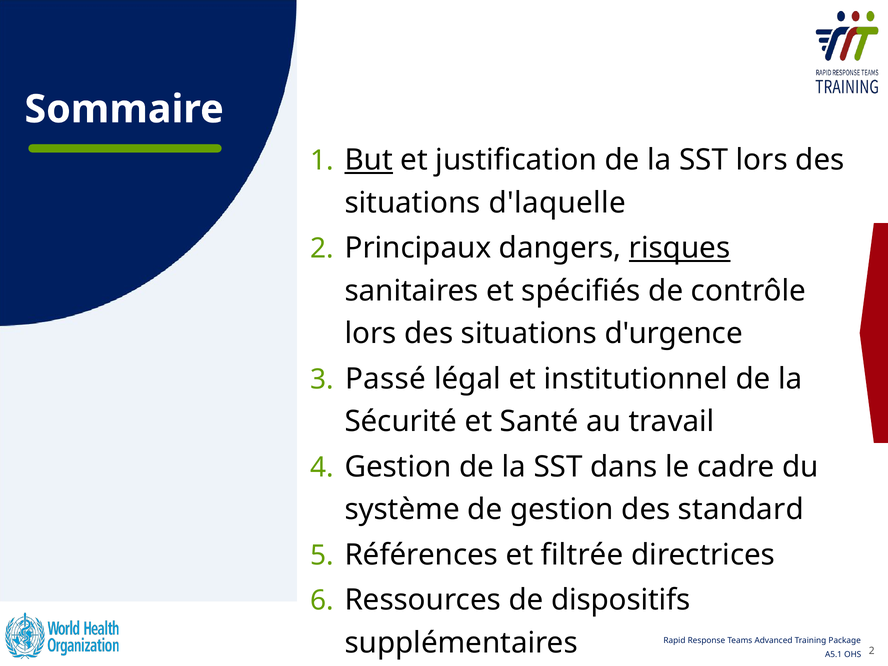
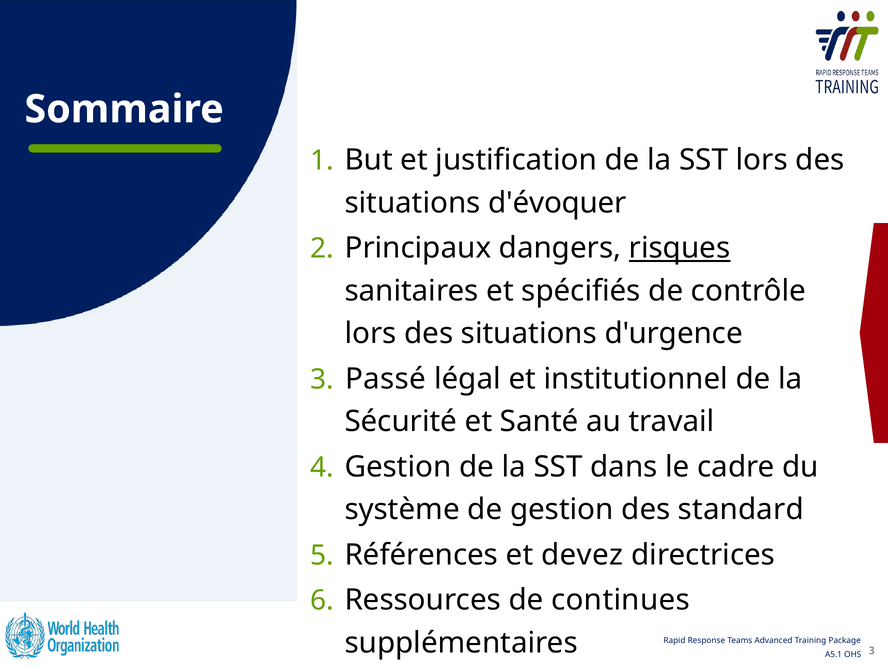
But underline: present -> none (369, 160)
d'laquelle: d'laquelle -> d'évoquer (557, 203)
filtrée: filtrée -> devez (582, 555)
dispositifs: dispositifs -> continues (621, 600)
2: 2 -> 3 (872, 651)
